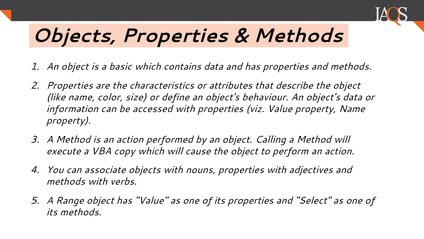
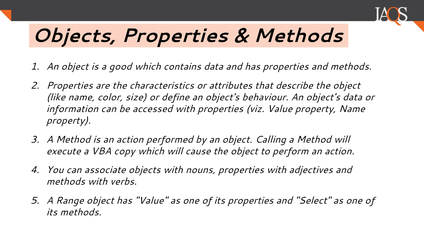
basic: basic -> good (120, 67)
